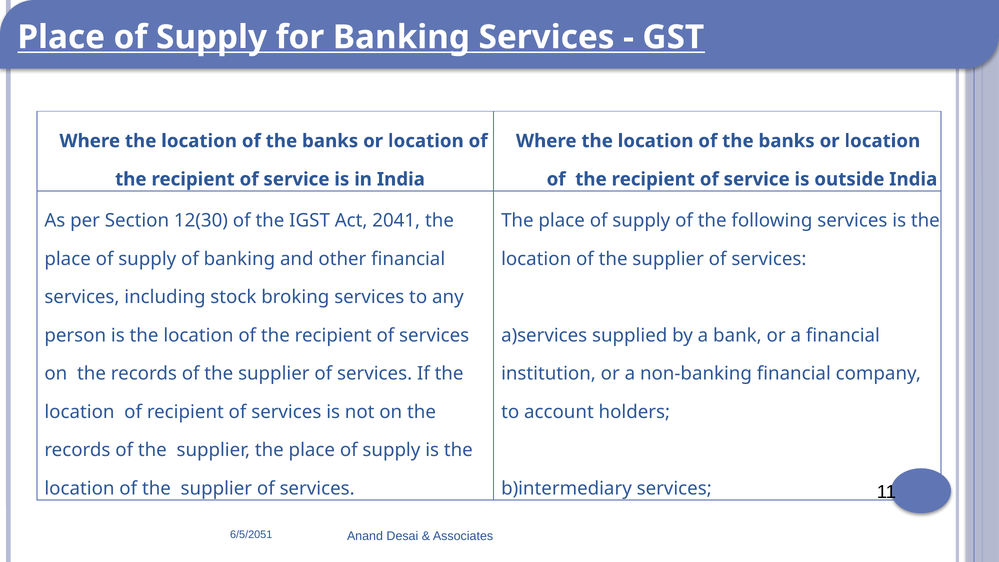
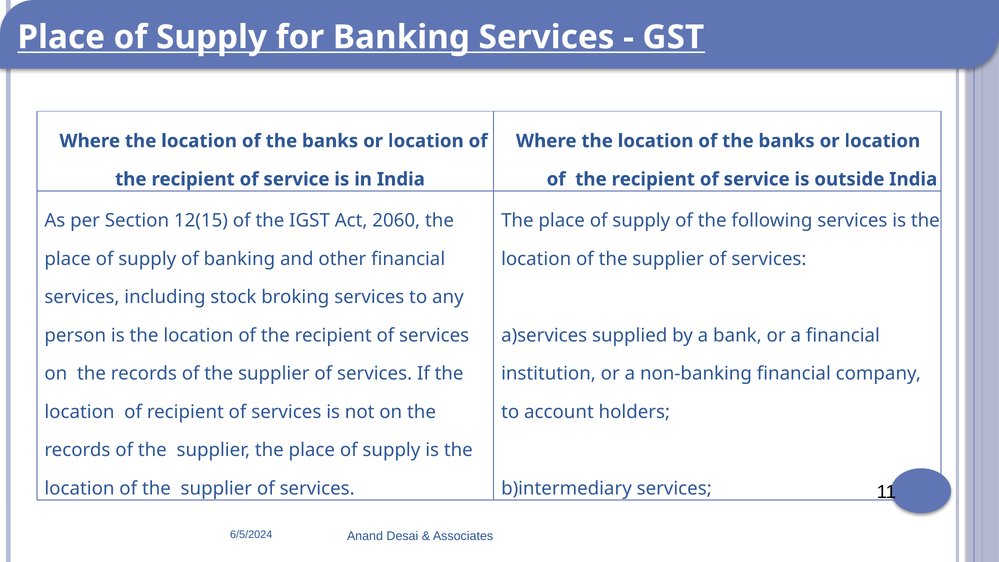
12(30: 12(30 -> 12(15 (201, 221)
2041: 2041 -> 2060 (396, 221)
6/5/2051: 6/5/2051 -> 6/5/2024 (251, 535)
